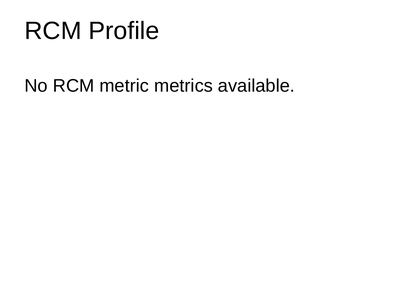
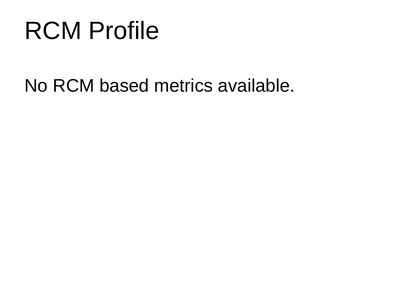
metric: metric -> based (124, 86)
